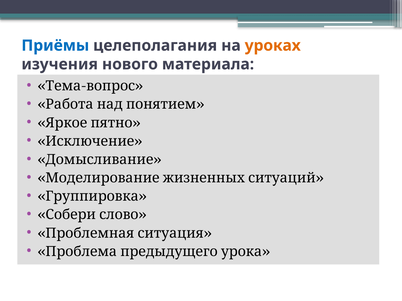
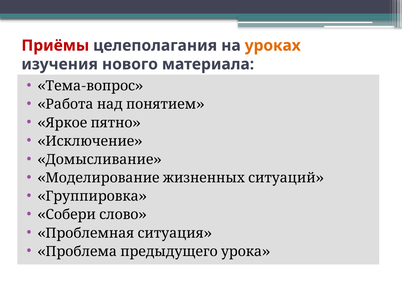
Приёмы colour: blue -> red (55, 46)
